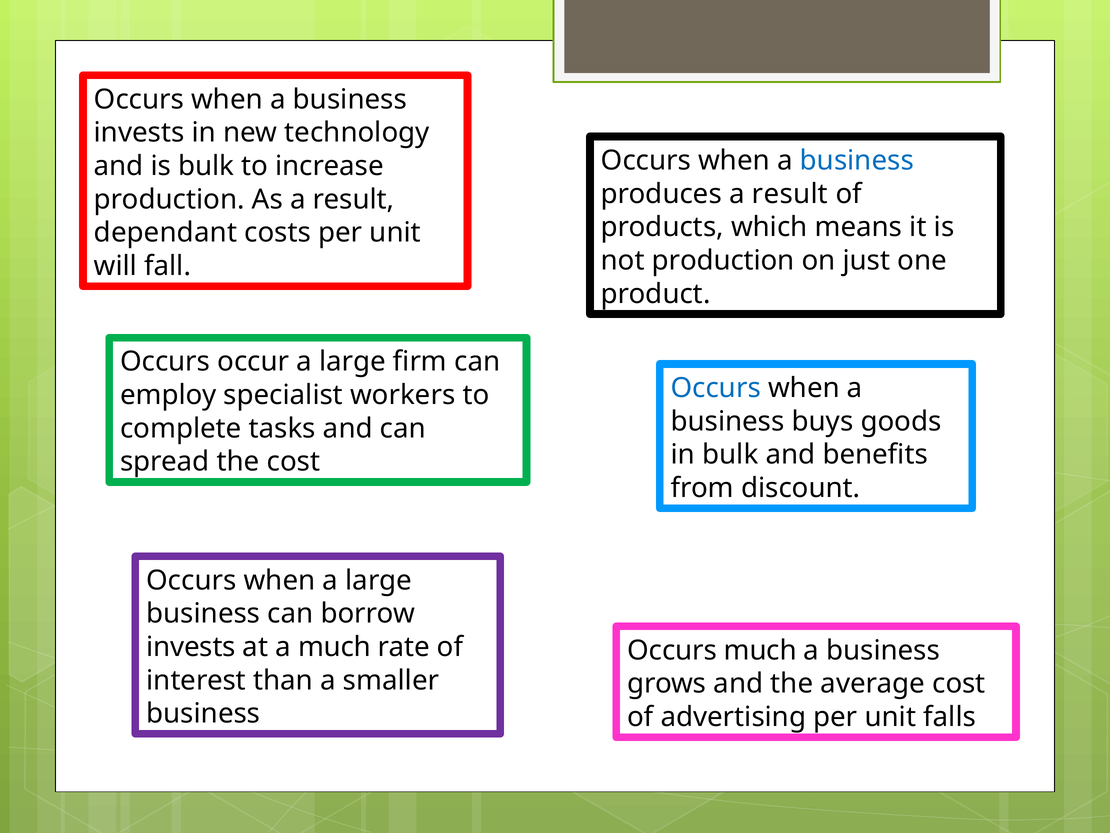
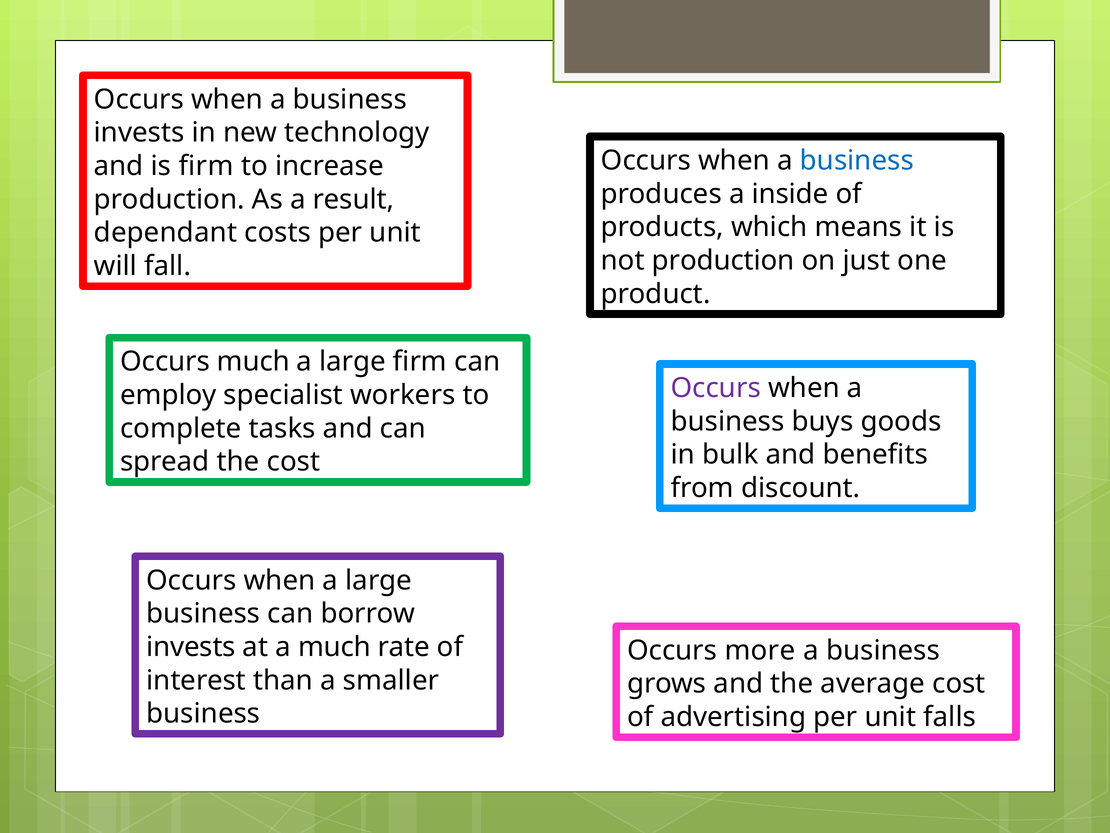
is bulk: bulk -> firm (206, 166)
produces a result: result -> inside (790, 194)
Occurs occur: occur -> much (253, 362)
Occurs colour: blue -> purple (716, 388)
Occurs much: much -> more (760, 650)
